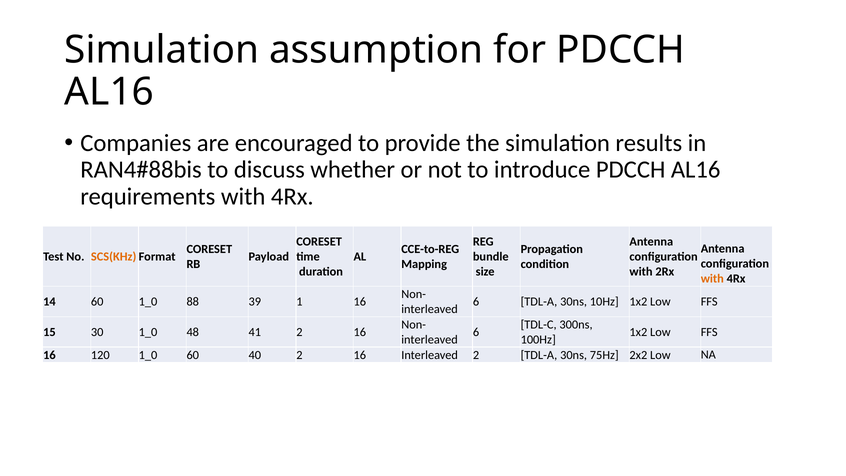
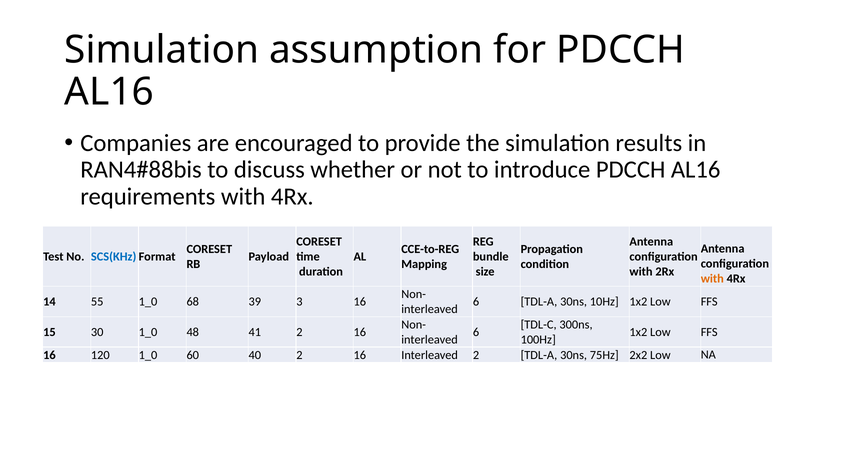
SCS(KHz colour: orange -> blue (114, 256)
14 60: 60 -> 55 (97, 302)
88: 88 -> 68 (193, 302)
1: 1 -> 3 (299, 302)
